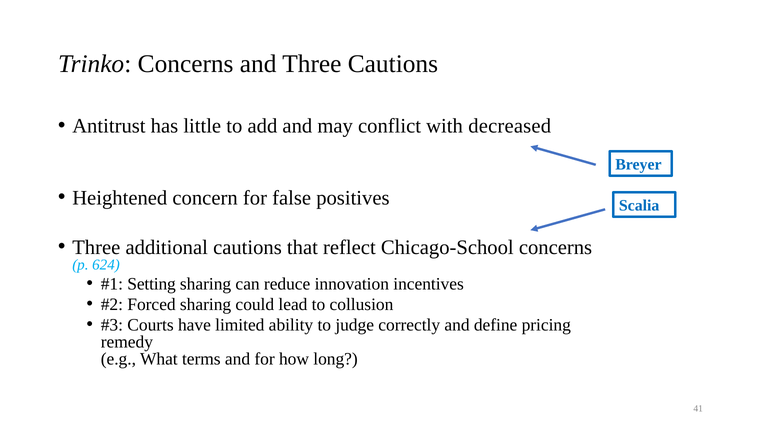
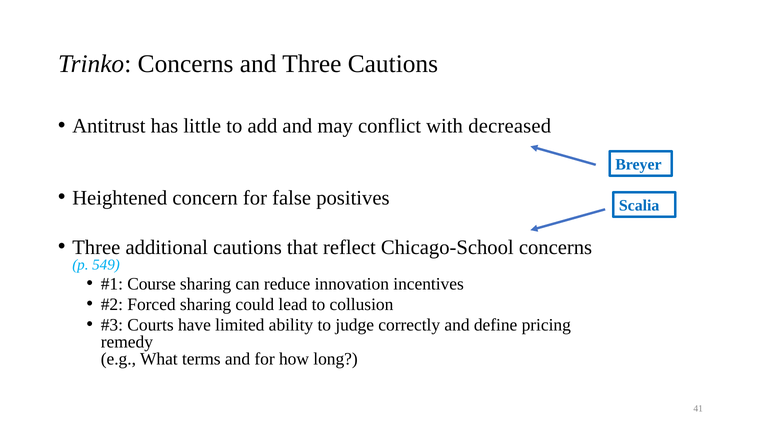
624: 624 -> 549 (106, 265)
Setting: Setting -> Course (152, 284)
